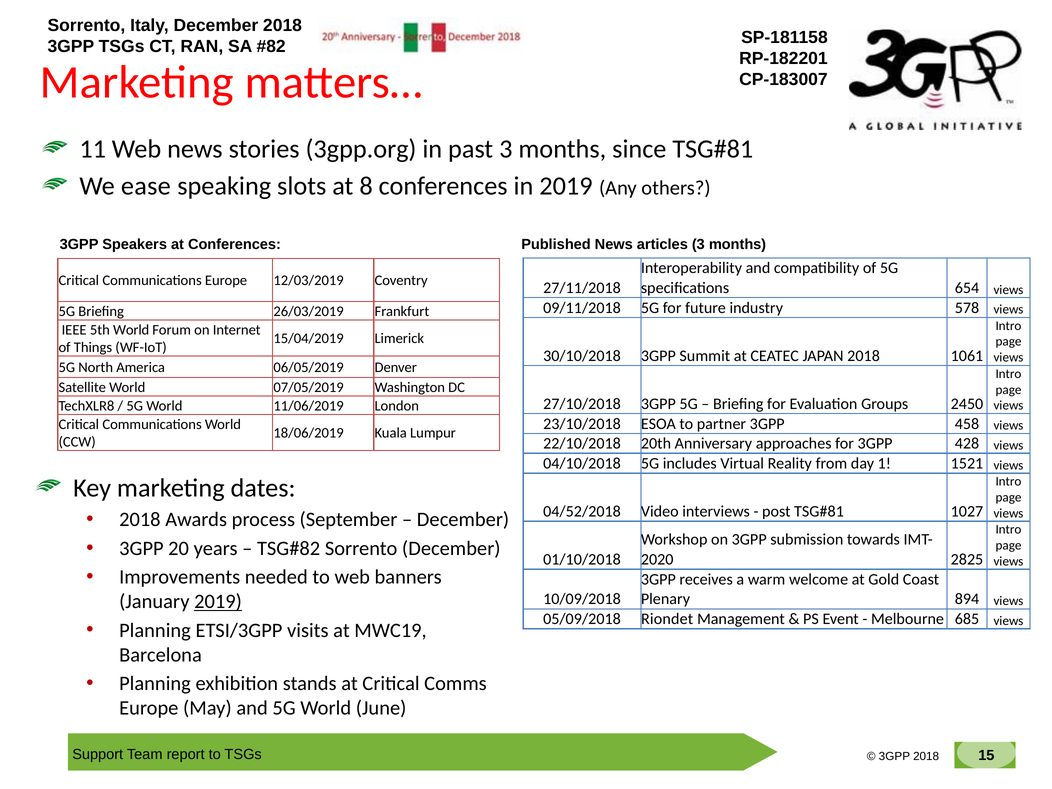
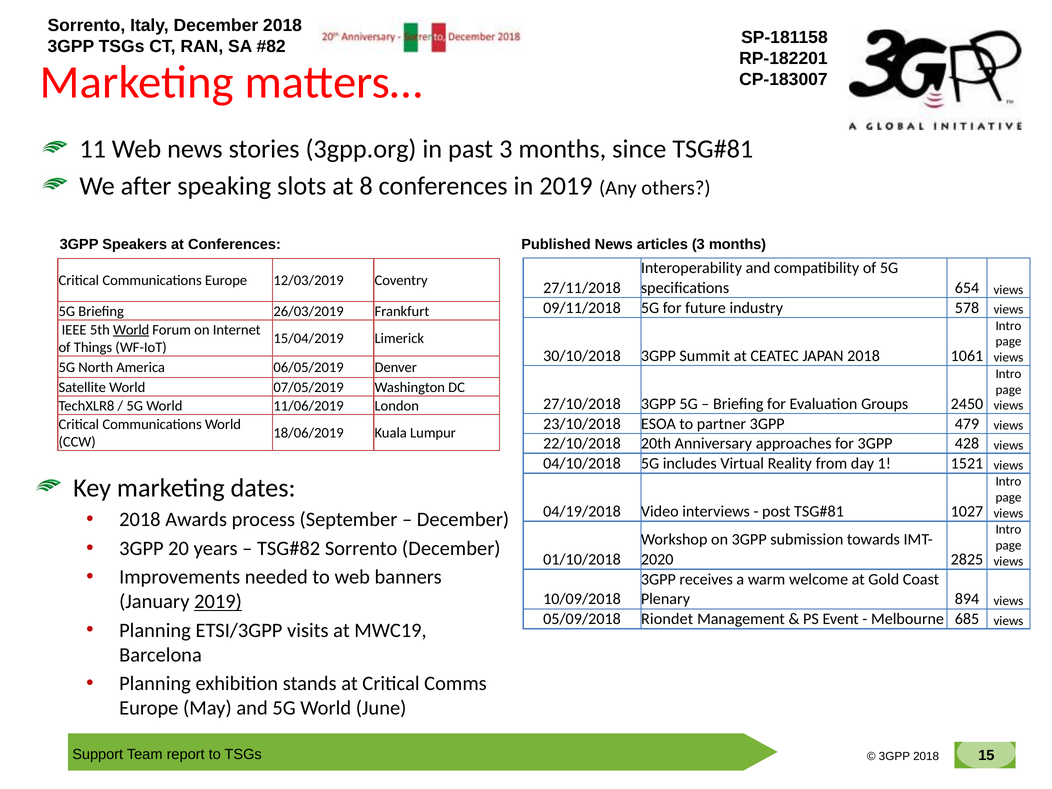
ease: ease -> after (146, 186)
World underline: none -> present (131, 330)
458: 458 -> 479 (967, 424)
04/52/2018: 04/52/2018 -> 04/19/2018 (582, 511)
